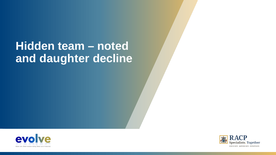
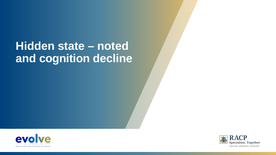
team: team -> state (71, 46)
daughter: daughter -> cognition (65, 59)
